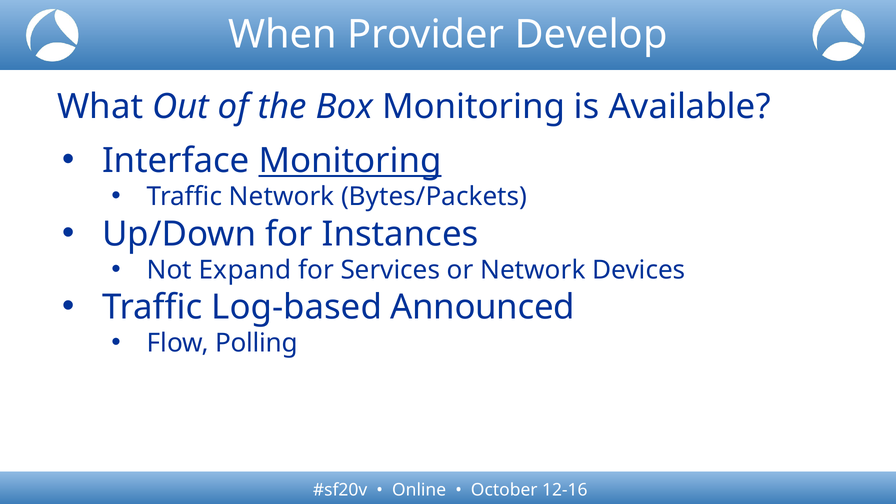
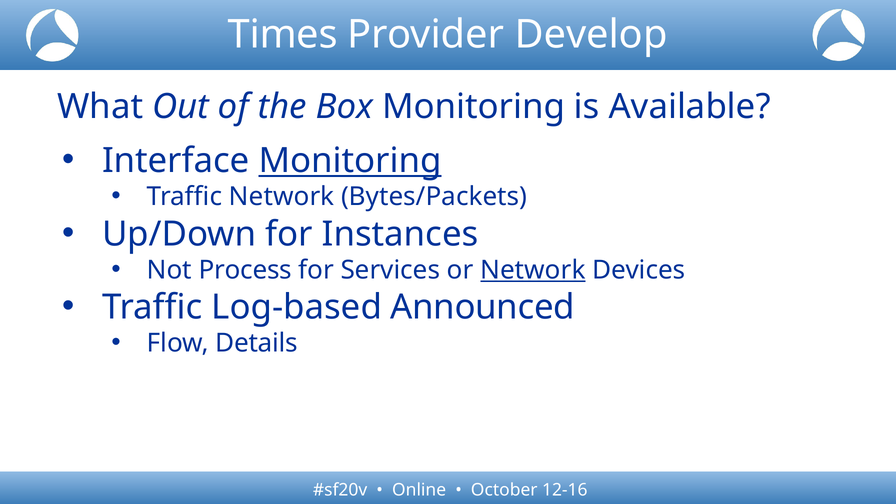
When: When -> Times (283, 34)
Expand: Expand -> Process (245, 270)
Network underline: none -> present (533, 270)
Polling: Polling -> Details (257, 343)
